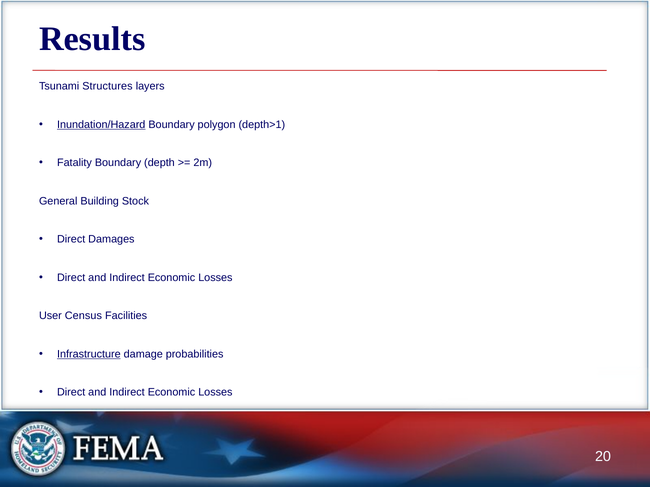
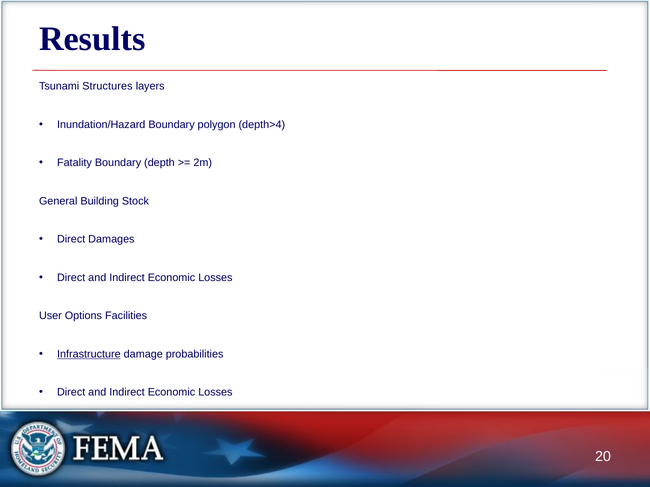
Inundation/Hazard underline: present -> none (101, 125)
depth>1: depth>1 -> depth>4 (262, 125)
Census: Census -> Options (83, 316)
